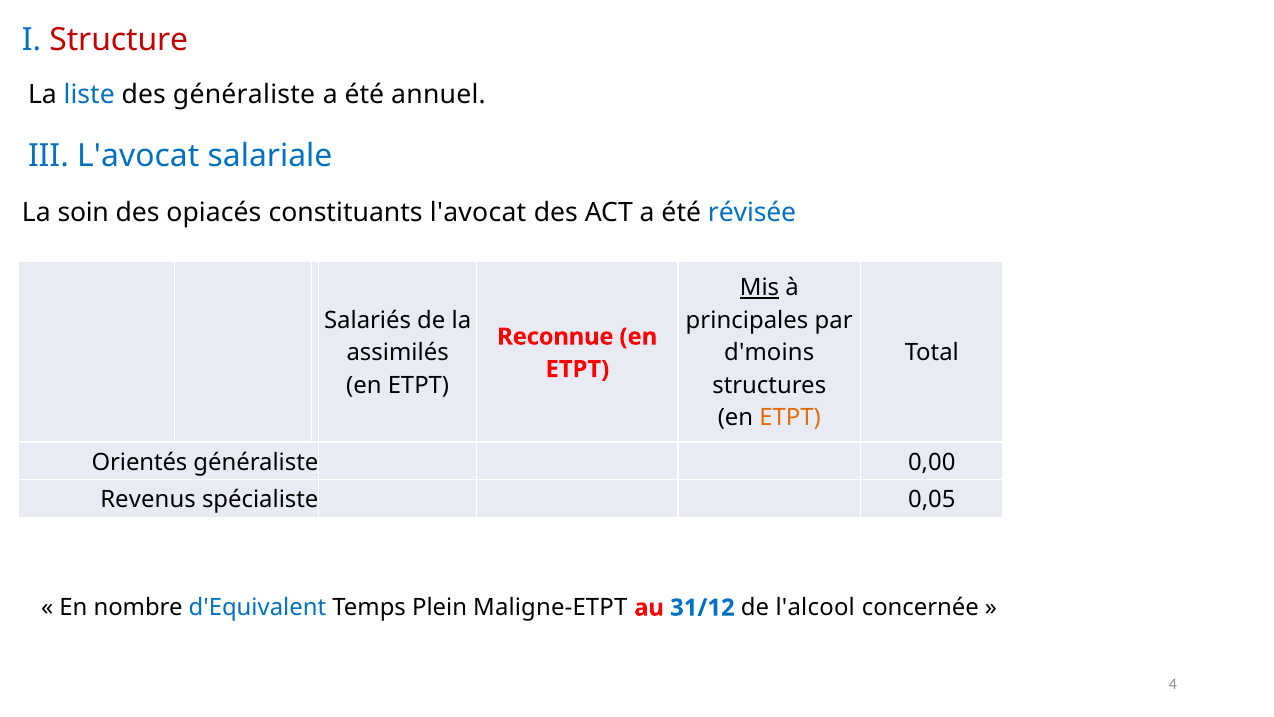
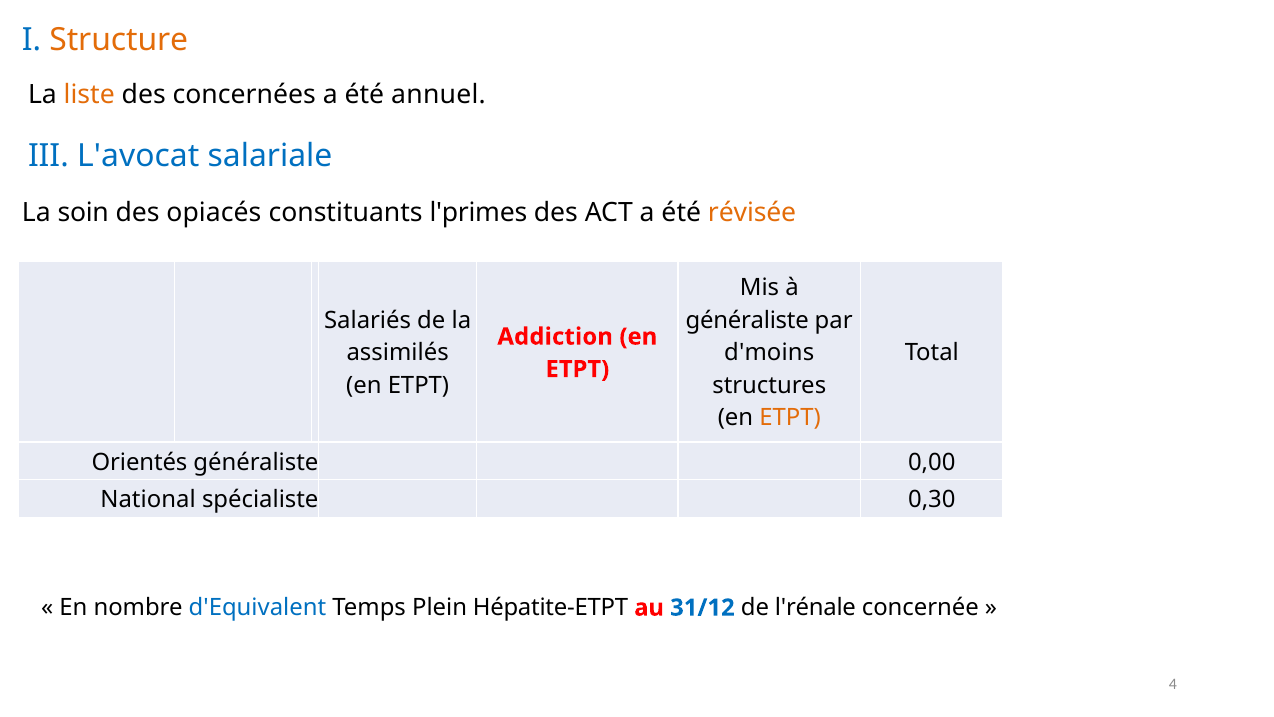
Structure colour: red -> orange (119, 40)
liste colour: blue -> orange (89, 95)
des généraliste: généraliste -> concernées (244, 95)
constituants l'avocat: l'avocat -> l'primes (478, 212)
révisée colour: blue -> orange (752, 212)
Mis underline: present -> none (760, 288)
principales: principales -> généraliste (747, 320)
Reconnue: Reconnue -> Addiction (555, 337)
Revenus: Revenus -> National (148, 500)
0,05: 0,05 -> 0,30 (932, 500)
Maligne-ETPT: Maligne-ETPT -> Hépatite-ETPT (550, 607)
l'alcool: l'alcool -> l'rénale (815, 607)
